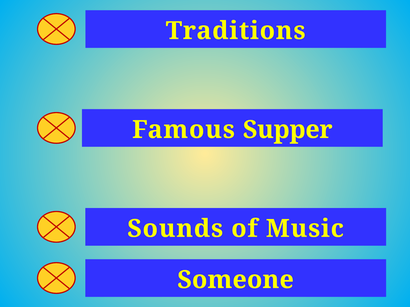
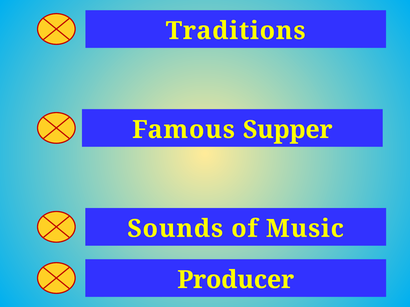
Someone: Someone -> Producer (236, 280)
